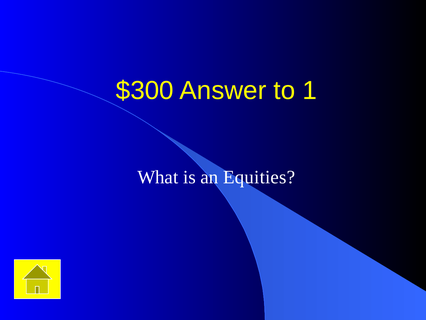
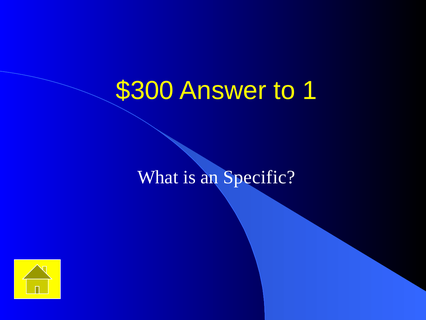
Equities: Equities -> Specific (259, 177)
